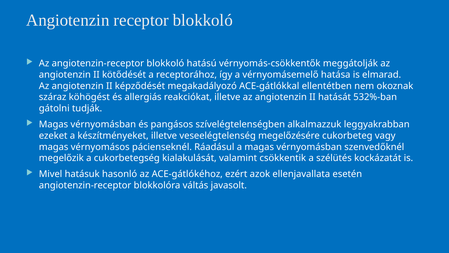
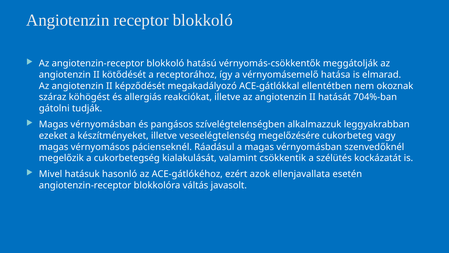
532%-ban: 532%-ban -> 704%-ban (375, 97)
